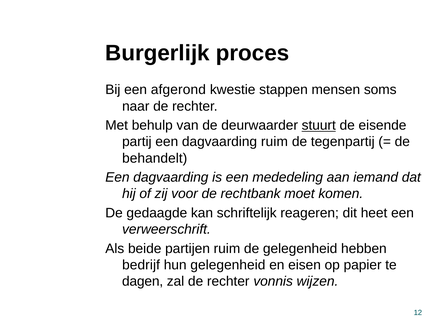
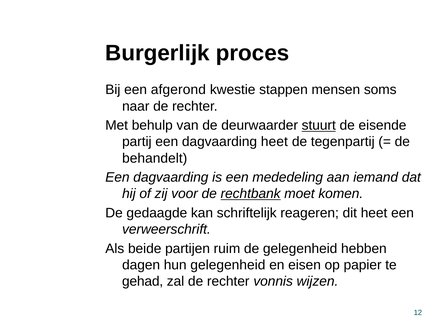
dagvaarding ruim: ruim -> heet (274, 142)
rechtbank underline: none -> present (251, 194)
bedrijf: bedrijf -> dagen (141, 265)
dagen: dagen -> gehad (143, 281)
